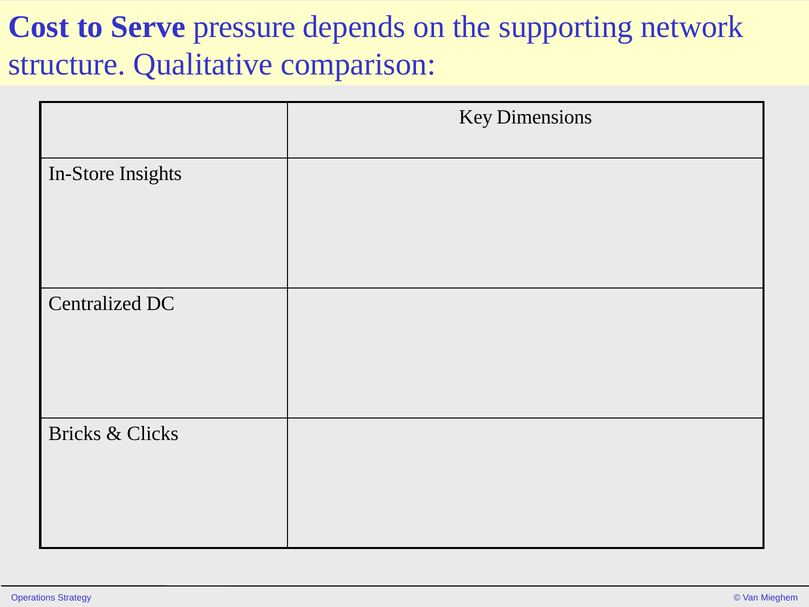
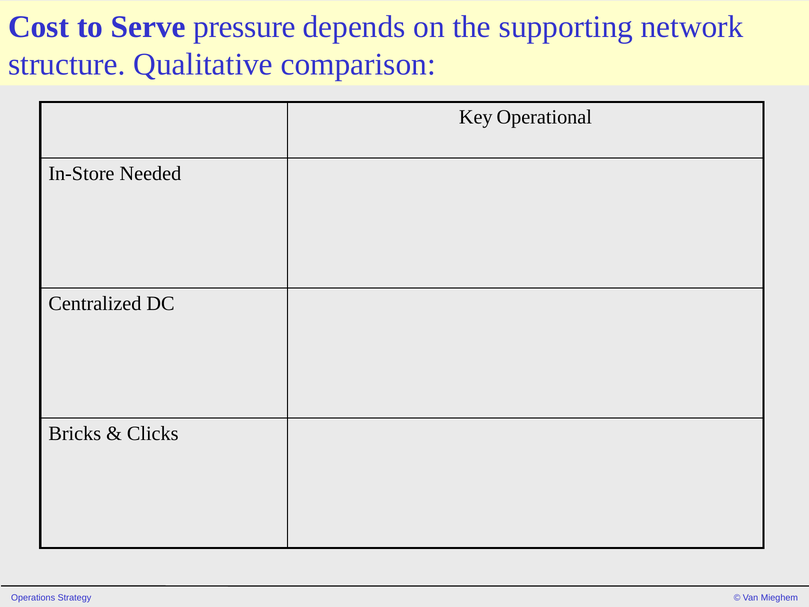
Dimensions: Dimensions -> Operational (544, 117)
Insights: Insights -> Needed (150, 173)
